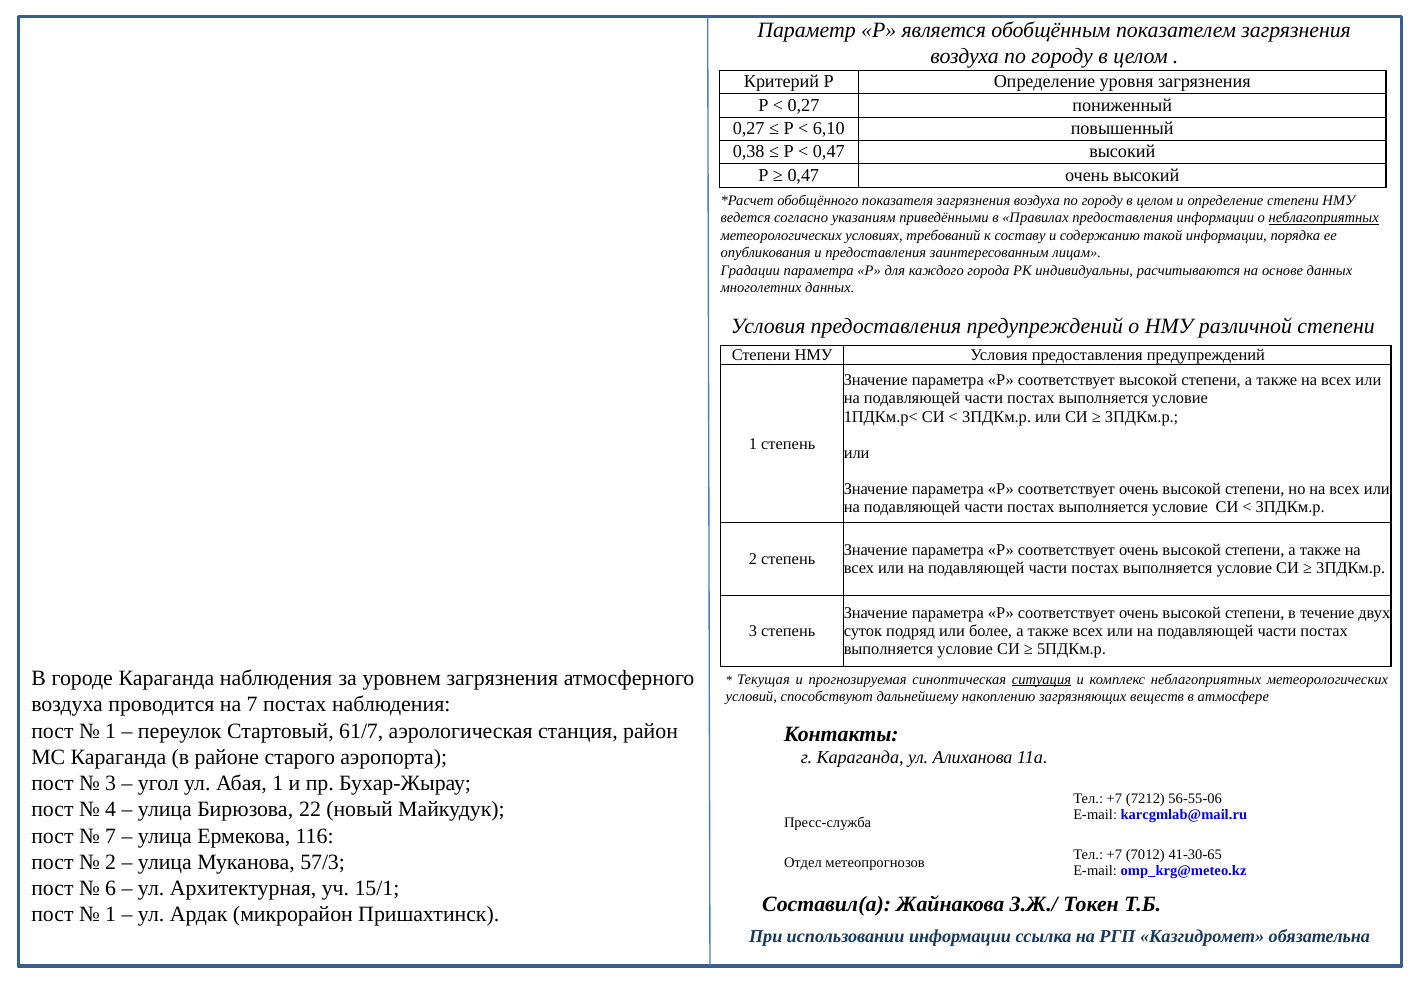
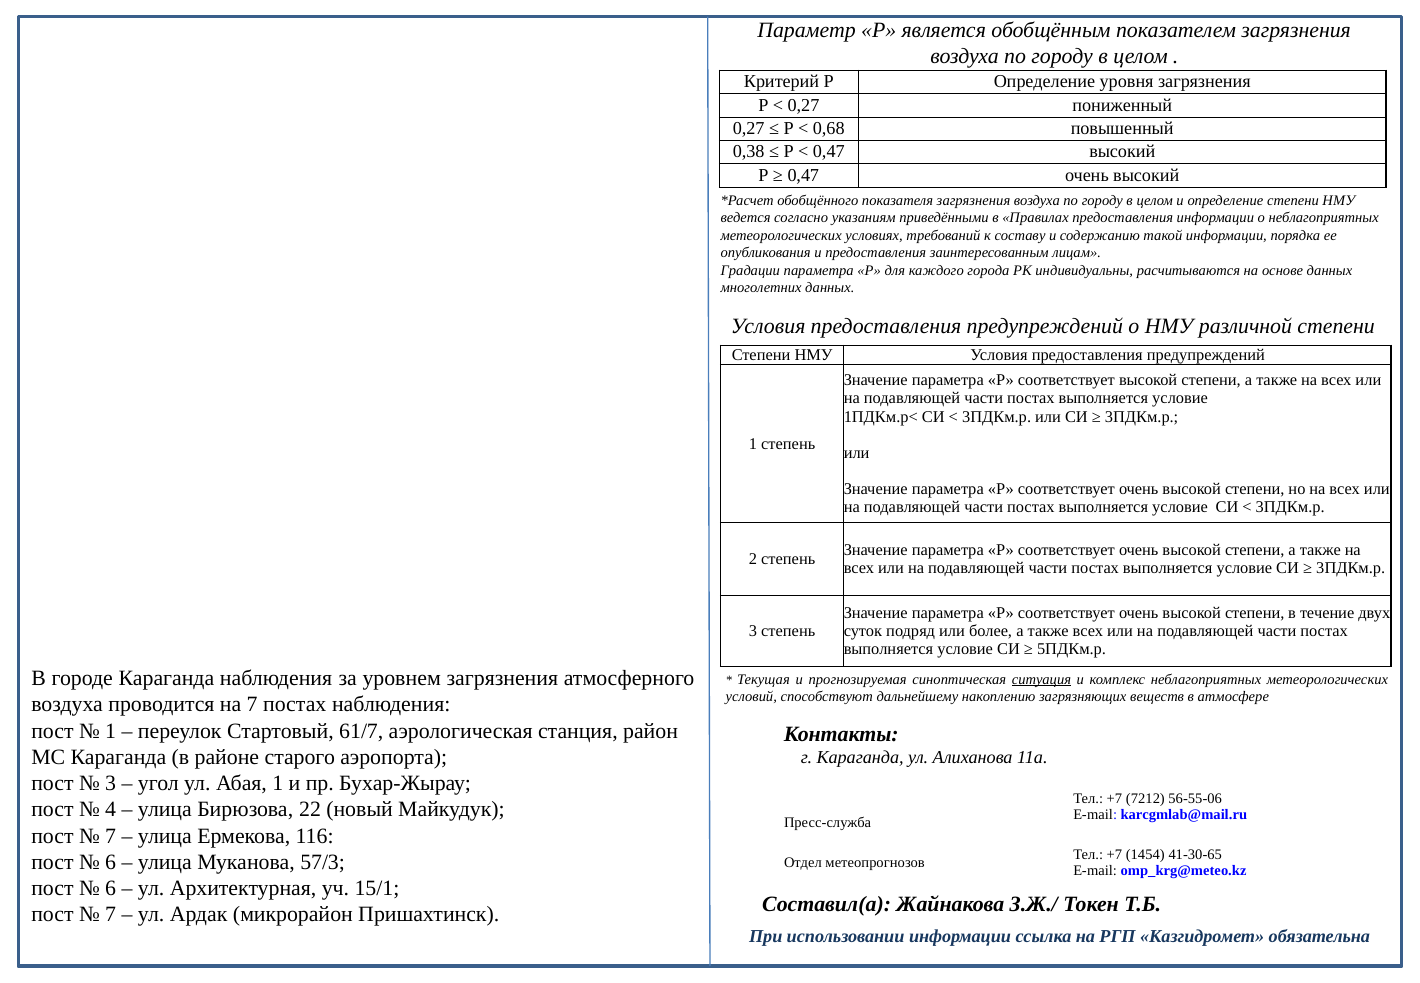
6,10: 6,10 -> 0,68 (829, 129)
неблагоприятных underline: present -> none (1324, 218)
7012: 7012 -> 1454 (1145, 855)
2: 2 -> 6 (111, 862)
1: 1 -> 7 (111, 915)
